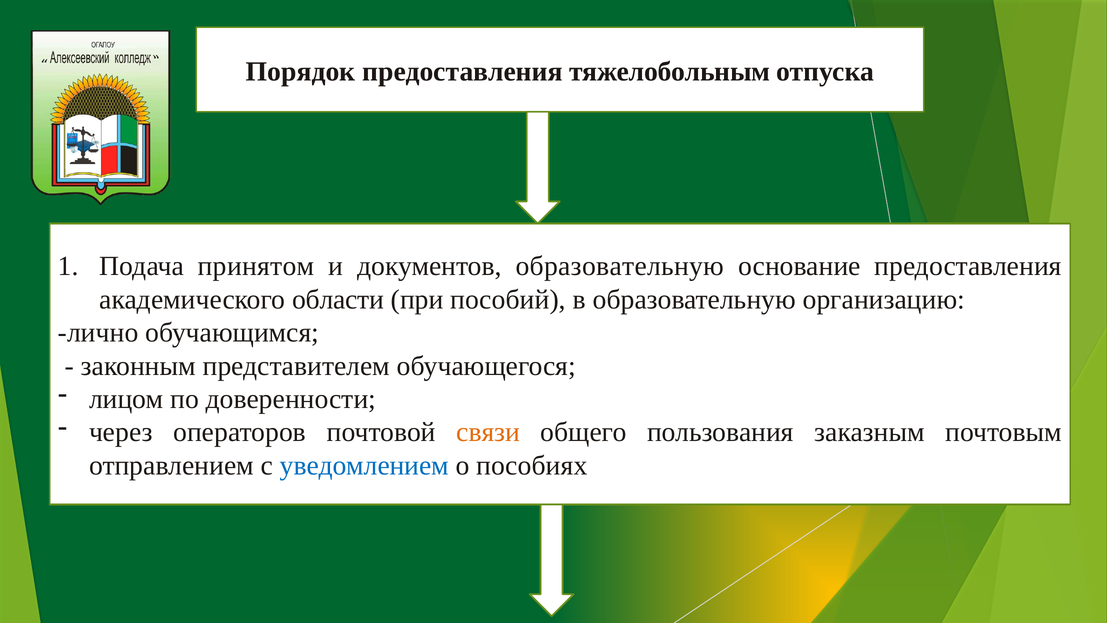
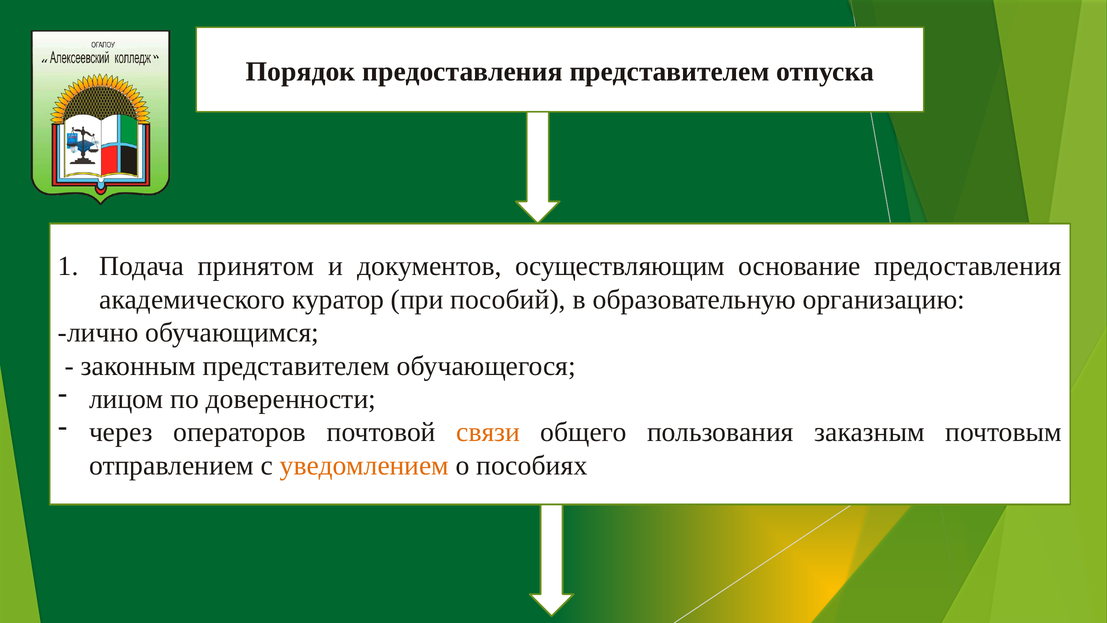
предоставления тяжелобольным: тяжелобольным -> представителем (670, 71)
документов образовательную: образовательную -> осуществляющим (620, 266)
области: области -> куратор (338, 299)
уведомлением colour: blue -> orange (364, 465)
